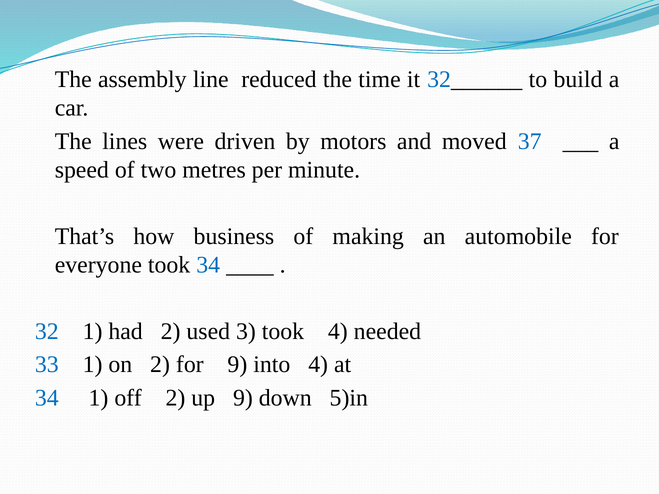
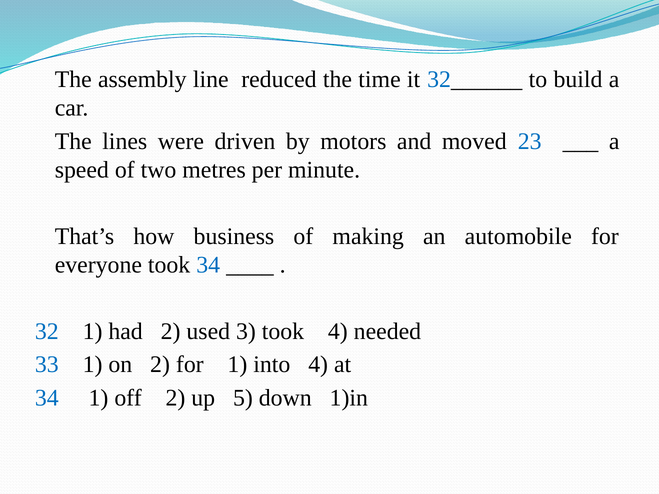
37: 37 -> 23 (530, 141)
for 9: 9 -> 1 (237, 365)
up 9: 9 -> 5 (243, 398)
5)in: 5)in -> 1)in (349, 398)
